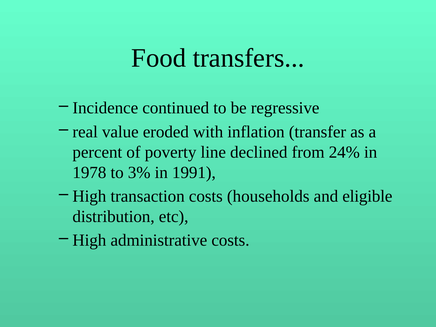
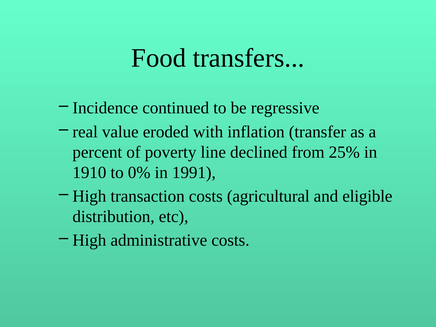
24%: 24% -> 25% (344, 152)
1978: 1978 -> 1910 (89, 172)
3%: 3% -> 0% (139, 172)
households: households -> agricultural (268, 196)
